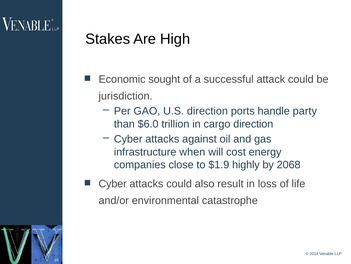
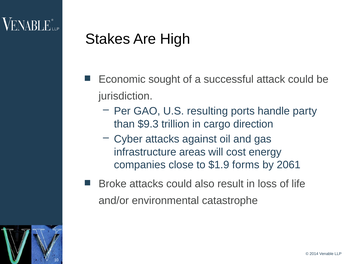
U.S direction: direction -> resulting (207, 111)
$6.0: $6.0 -> $9.3 (148, 124)
when: when -> areas (192, 152)
highly: highly -> forms (246, 164)
2068: 2068 -> 2061 (289, 164)
Cyber: Cyber -> Broke (113, 183)
